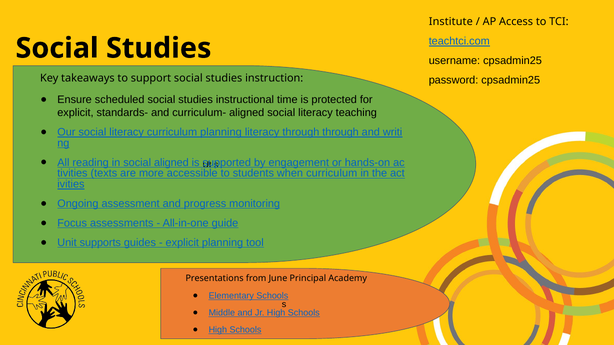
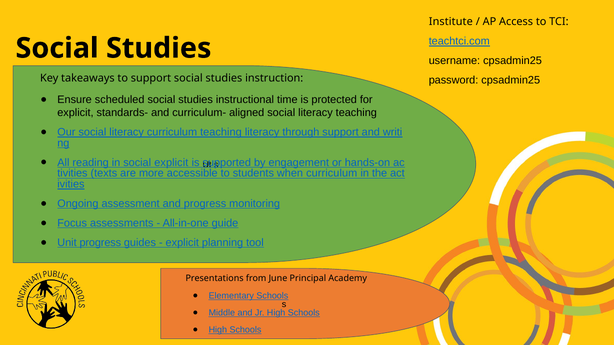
curriculum planning: planning -> teaching (221, 132)
through through: through -> support (341, 132)
social aligned: aligned -> explicit (171, 163)
Unit supports: supports -> progress (100, 243)
